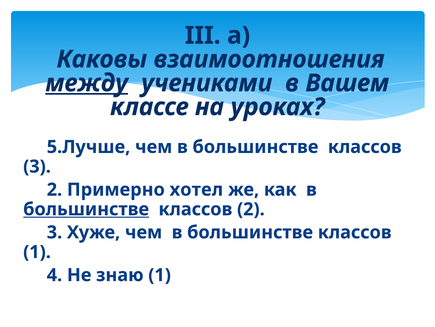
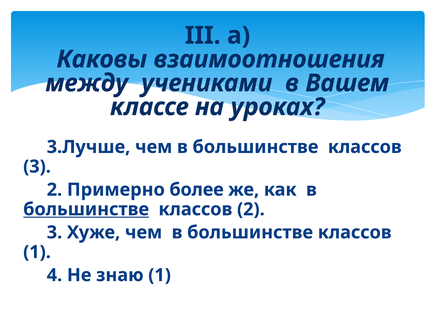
между underline: present -> none (87, 83)
5.Лучше: 5.Лучше -> 3.Лучше (89, 147)
хотел: хотел -> более (197, 189)
